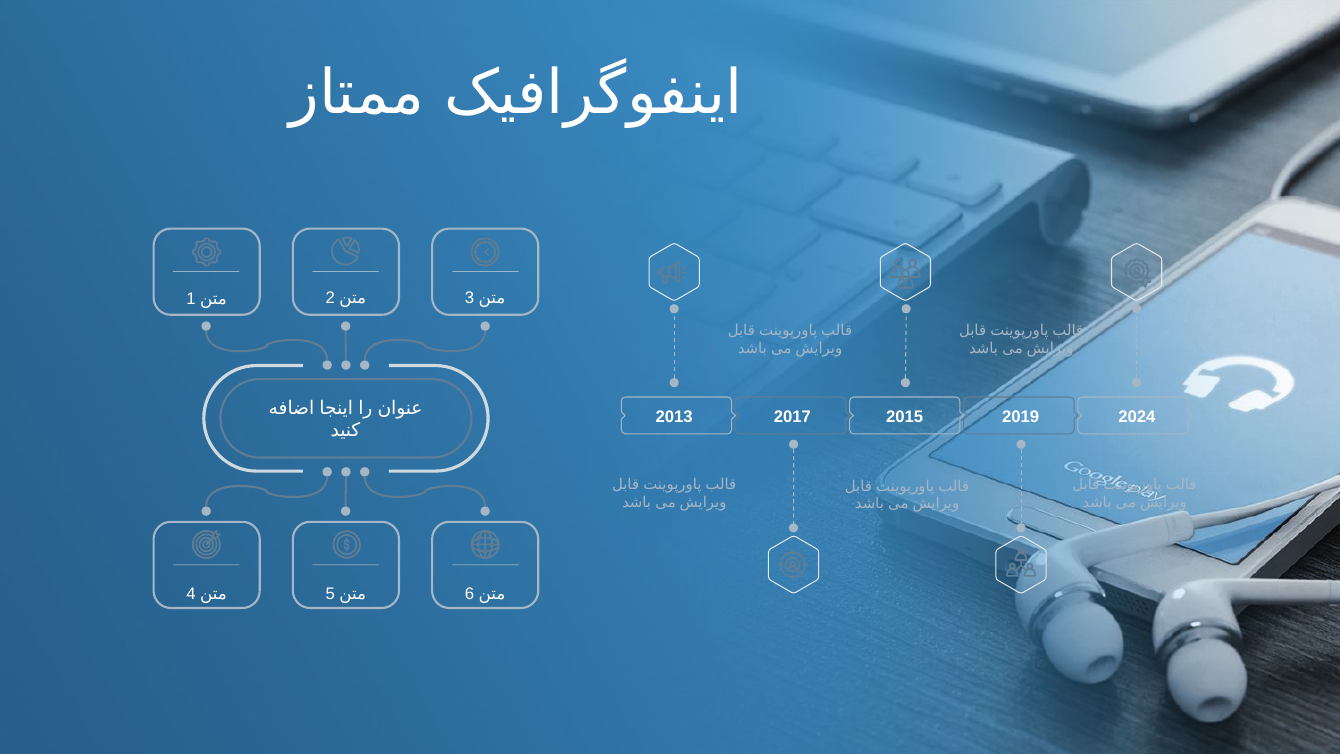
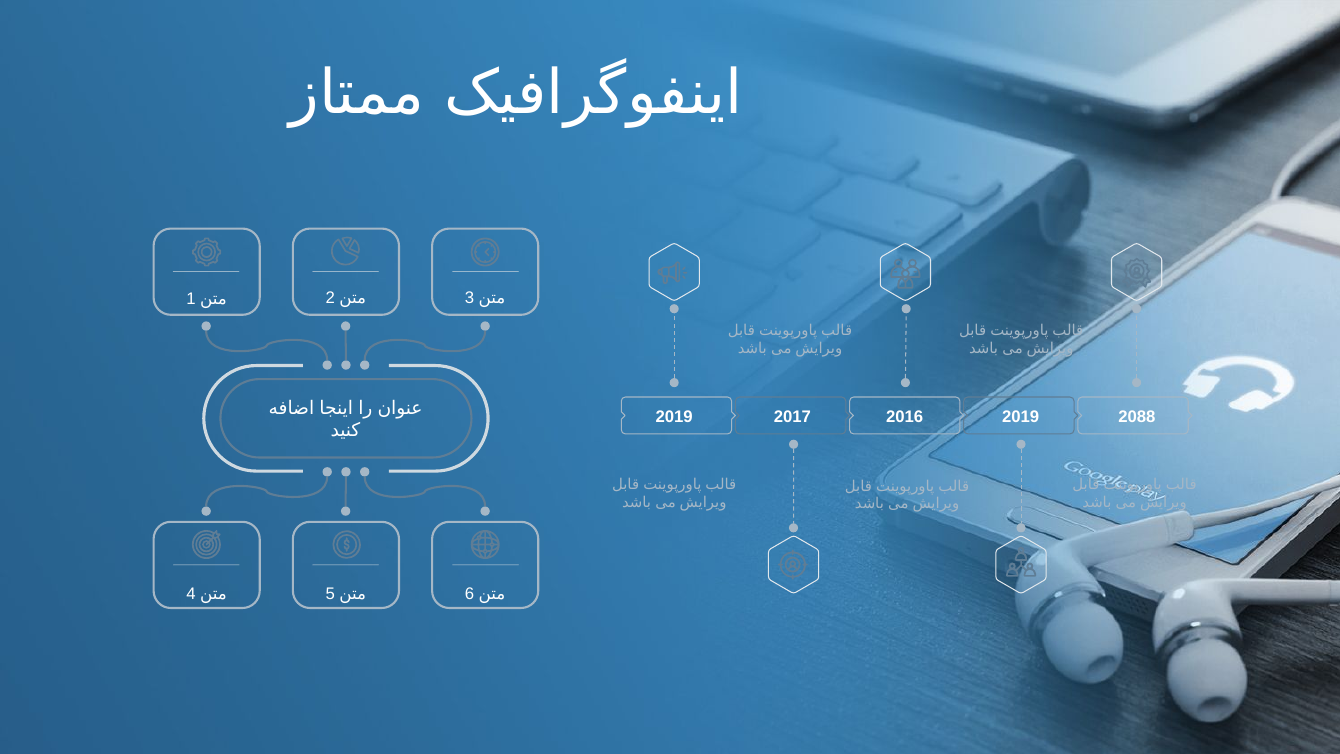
2013: 2013 -> 2019 (674, 417)
2015: 2015 -> 2016 (905, 417)
2024: 2024 -> 2088 (1137, 417)
